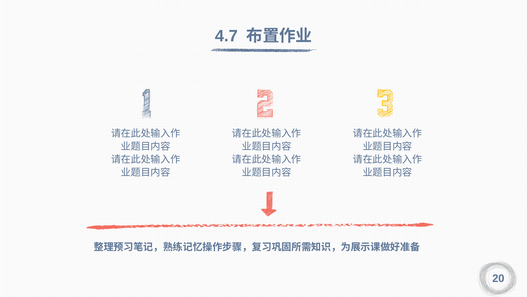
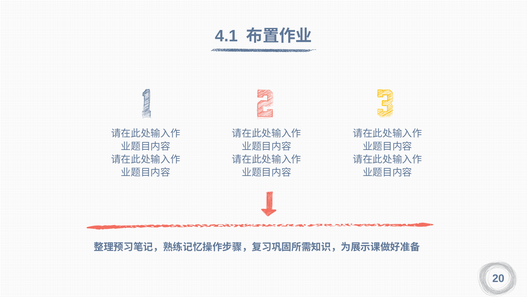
4.7: 4.7 -> 4.1 (226, 36)
